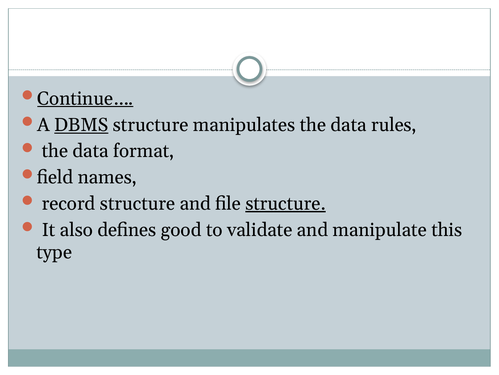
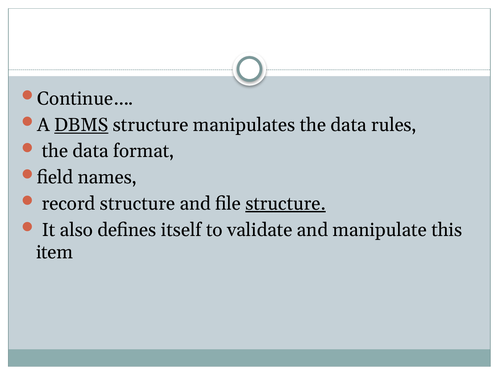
Continue… underline: present -> none (85, 98)
good: good -> itself (181, 229)
type: type -> item (54, 252)
